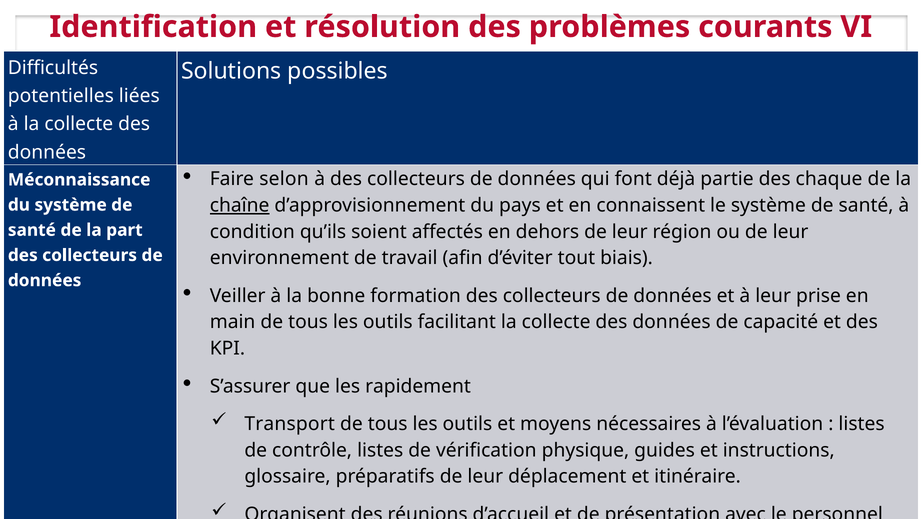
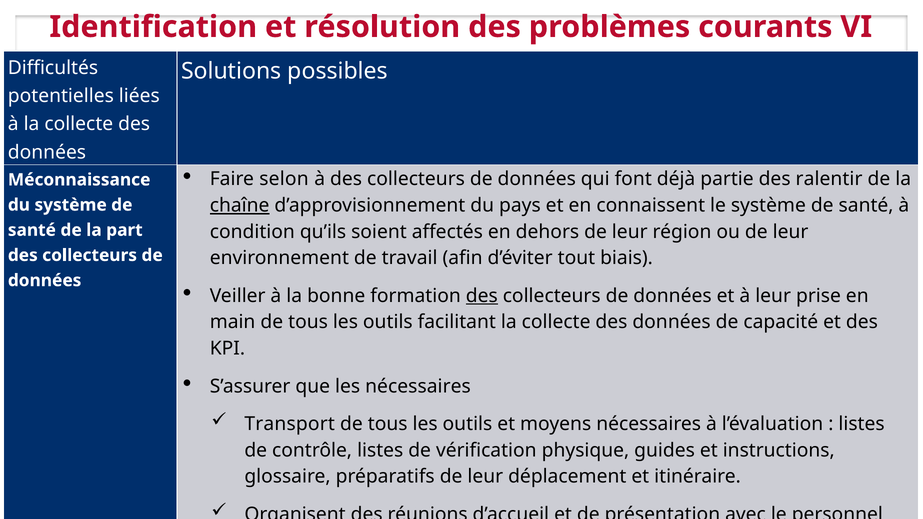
chaque: chaque -> ralentir (829, 179)
des underline: none -> present (482, 296)
les rapidement: rapidement -> nécessaires (418, 386)
